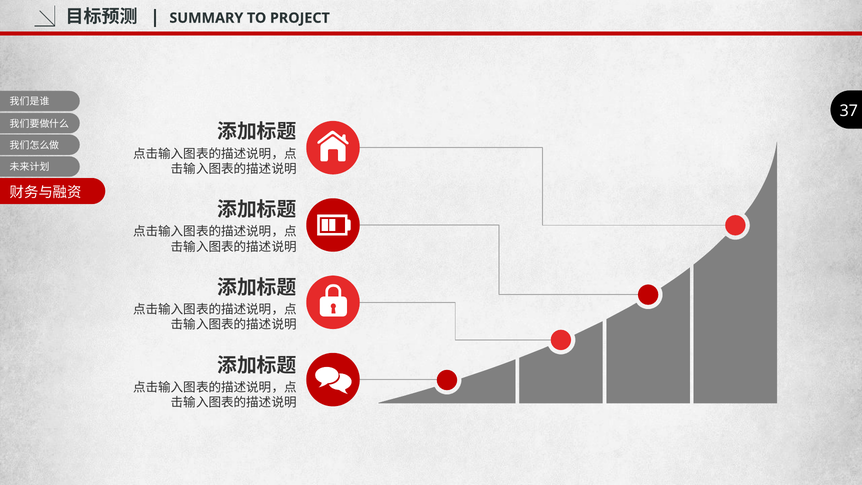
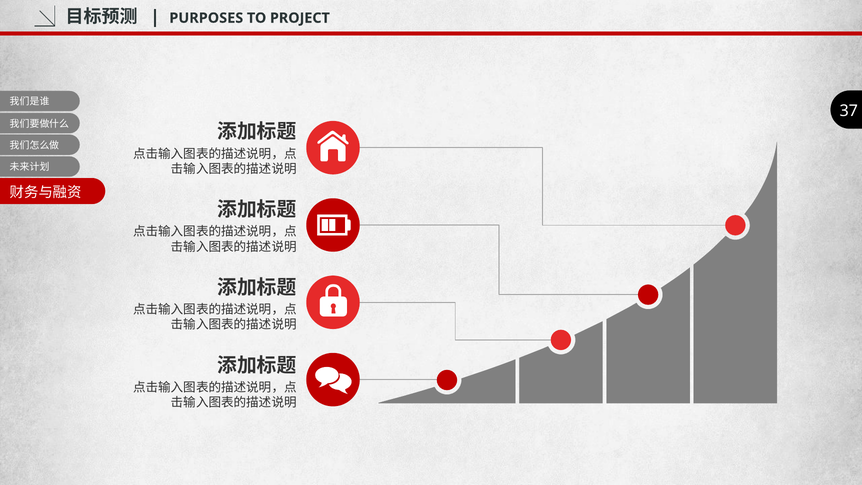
SUMMARY: SUMMARY -> PURPOSES (206, 18)
